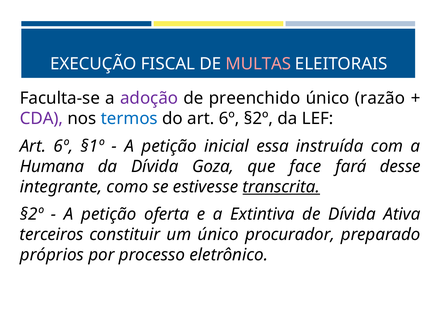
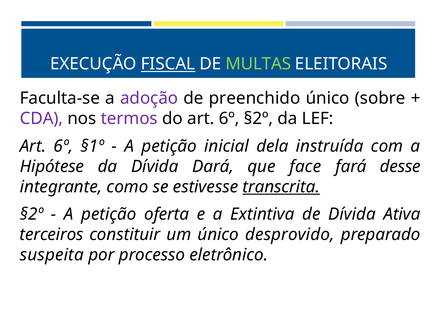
FISCAL underline: none -> present (168, 64)
MULTAS colour: pink -> light green (258, 64)
razão: razão -> sobre (380, 98)
termos colour: blue -> purple (129, 119)
essa: essa -> dela (272, 146)
Humana: Humana -> Hipótese (52, 166)
Goza: Goza -> Dará (213, 166)
procurador: procurador -> desprovido (290, 234)
próprios: próprios -> suspeita (52, 255)
